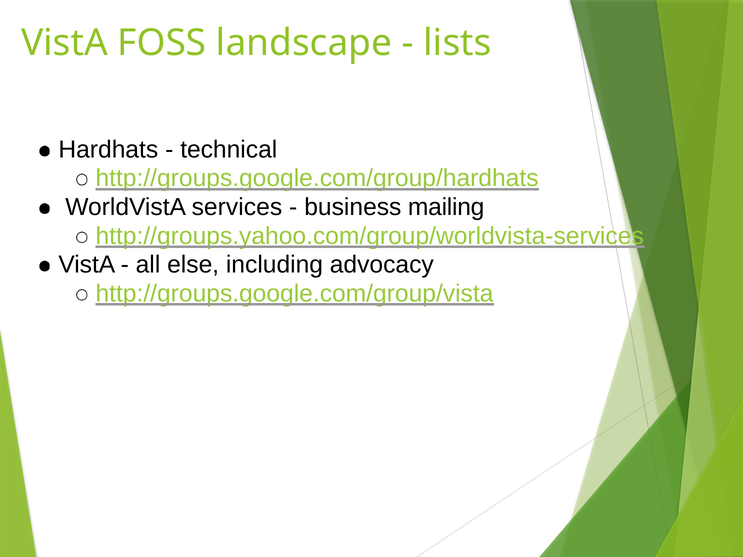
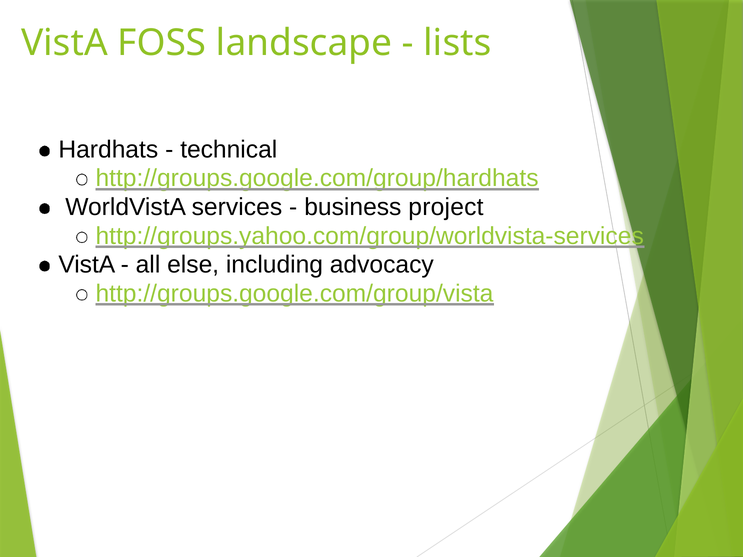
mailing: mailing -> project (446, 207)
